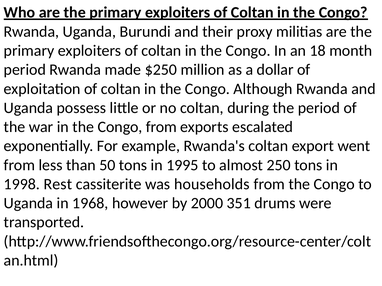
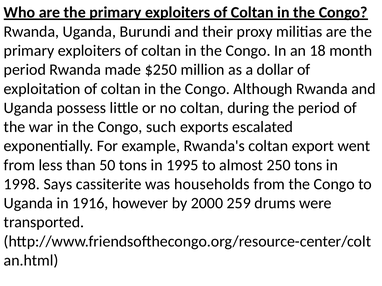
Congo from: from -> such (161, 127)
Rest: Rest -> Says (58, 184)
1968: 1968 -> 1916 (90, 204)
351: 351 -> 259 (239, 204)
